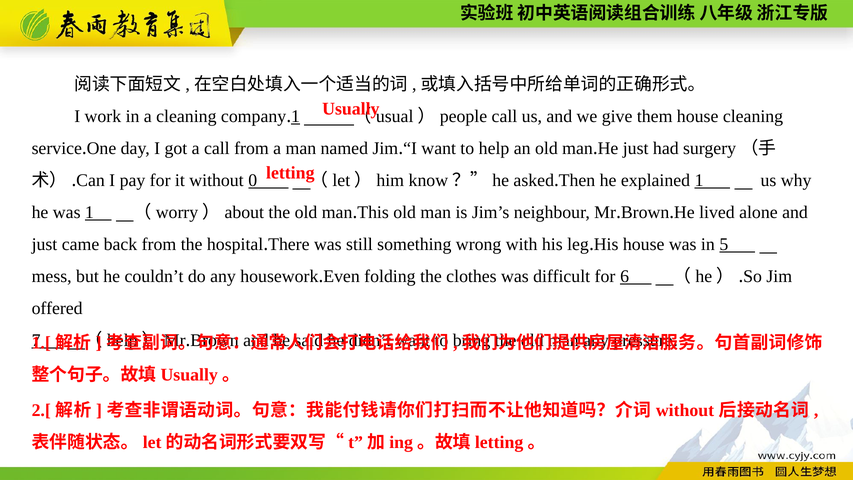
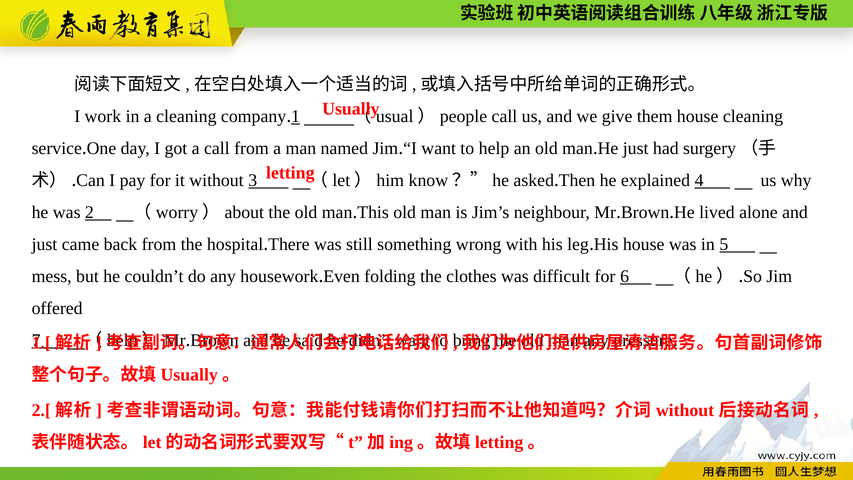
0: 0 -> 3 (253, 180)
explained 1: 1 -> 4 (699, 180)
was 1: 1 -> 2 (89, 212)
